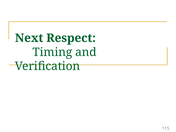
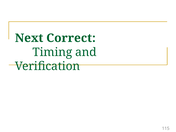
Respect: Respect -> Correct (71, 38)
